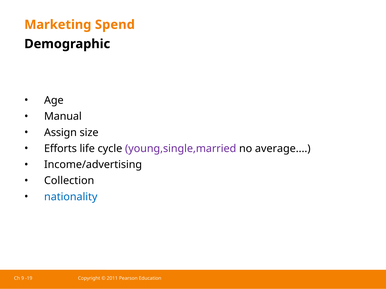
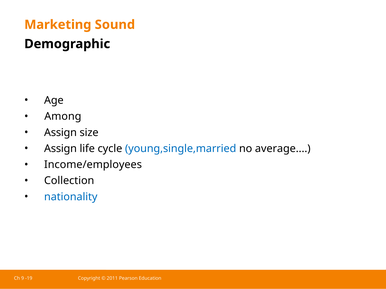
Spend: Spend -> Sound (115, 25)
Manual: Manual -> Among (63, 117)
Efforts: Efforts -> Assign (60, 149)
young,single,married colour: purple -> blue (181, 149)
Income/advertising: Income/advertising -> Income/employees (93, 165)
